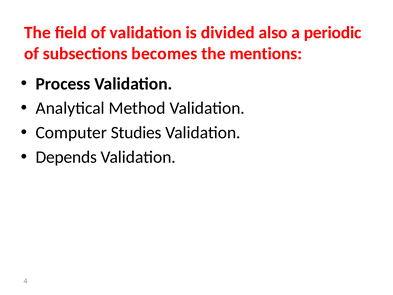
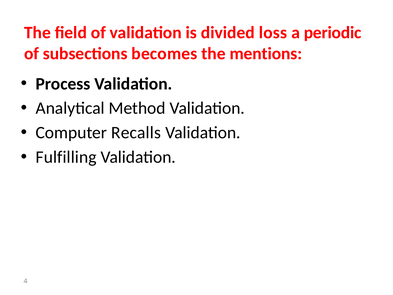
also: also -> loss (273, 33)
Studies: Studies -> Recalls (136, 133)
Depends: Depends -> Fulfilling (66, 157)
